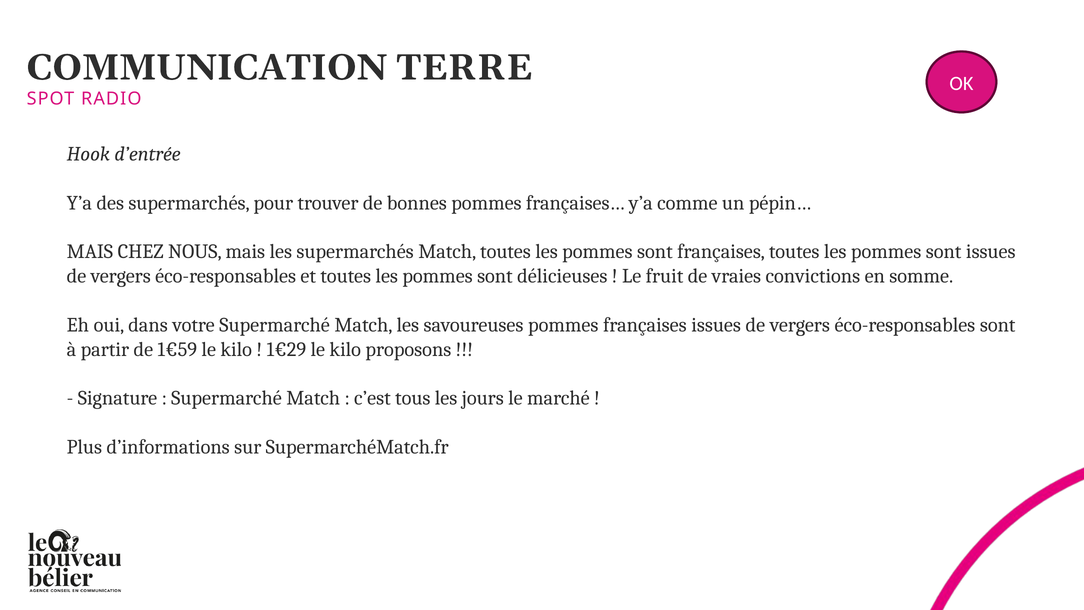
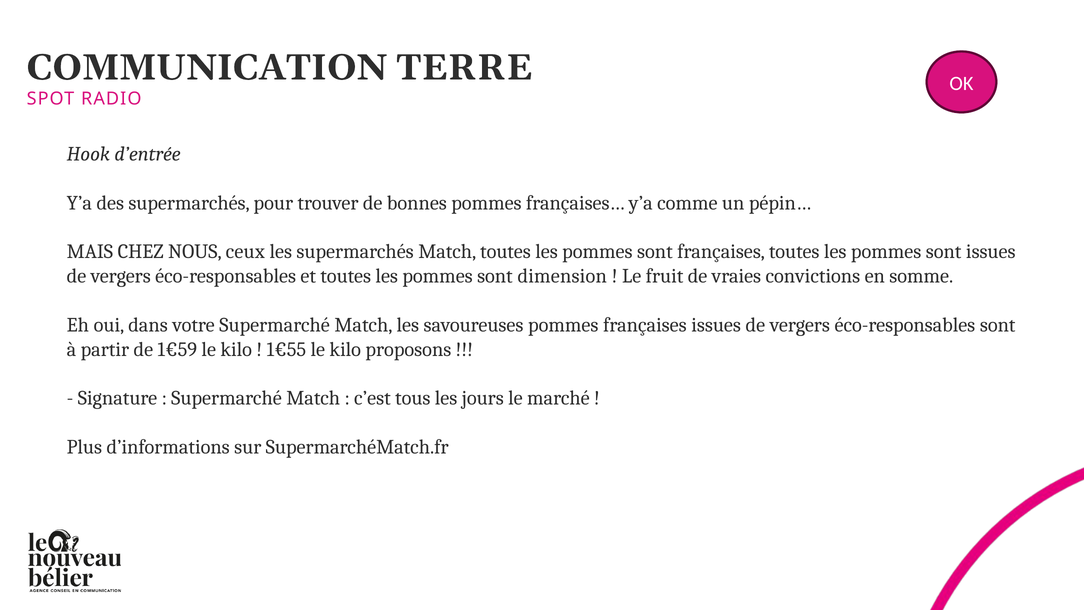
NOUS mais: mais -> ceux (245, 252)
délicieuses: délicieuses -> dimension (562, 276)
1€29: 1€29 -> 1€55 (286, 349)
